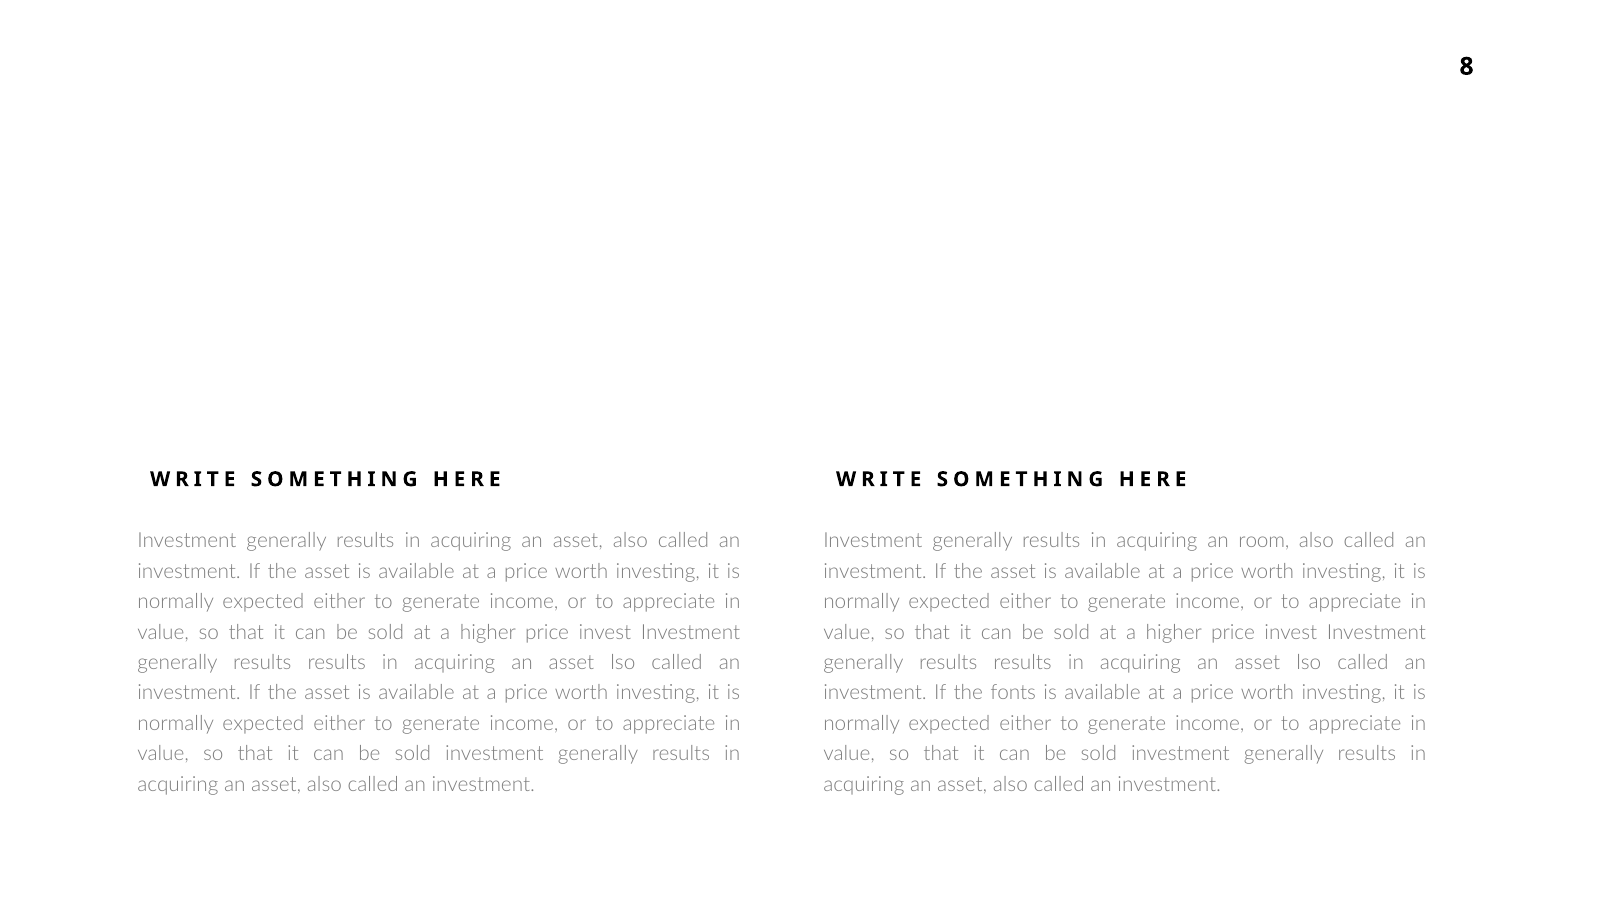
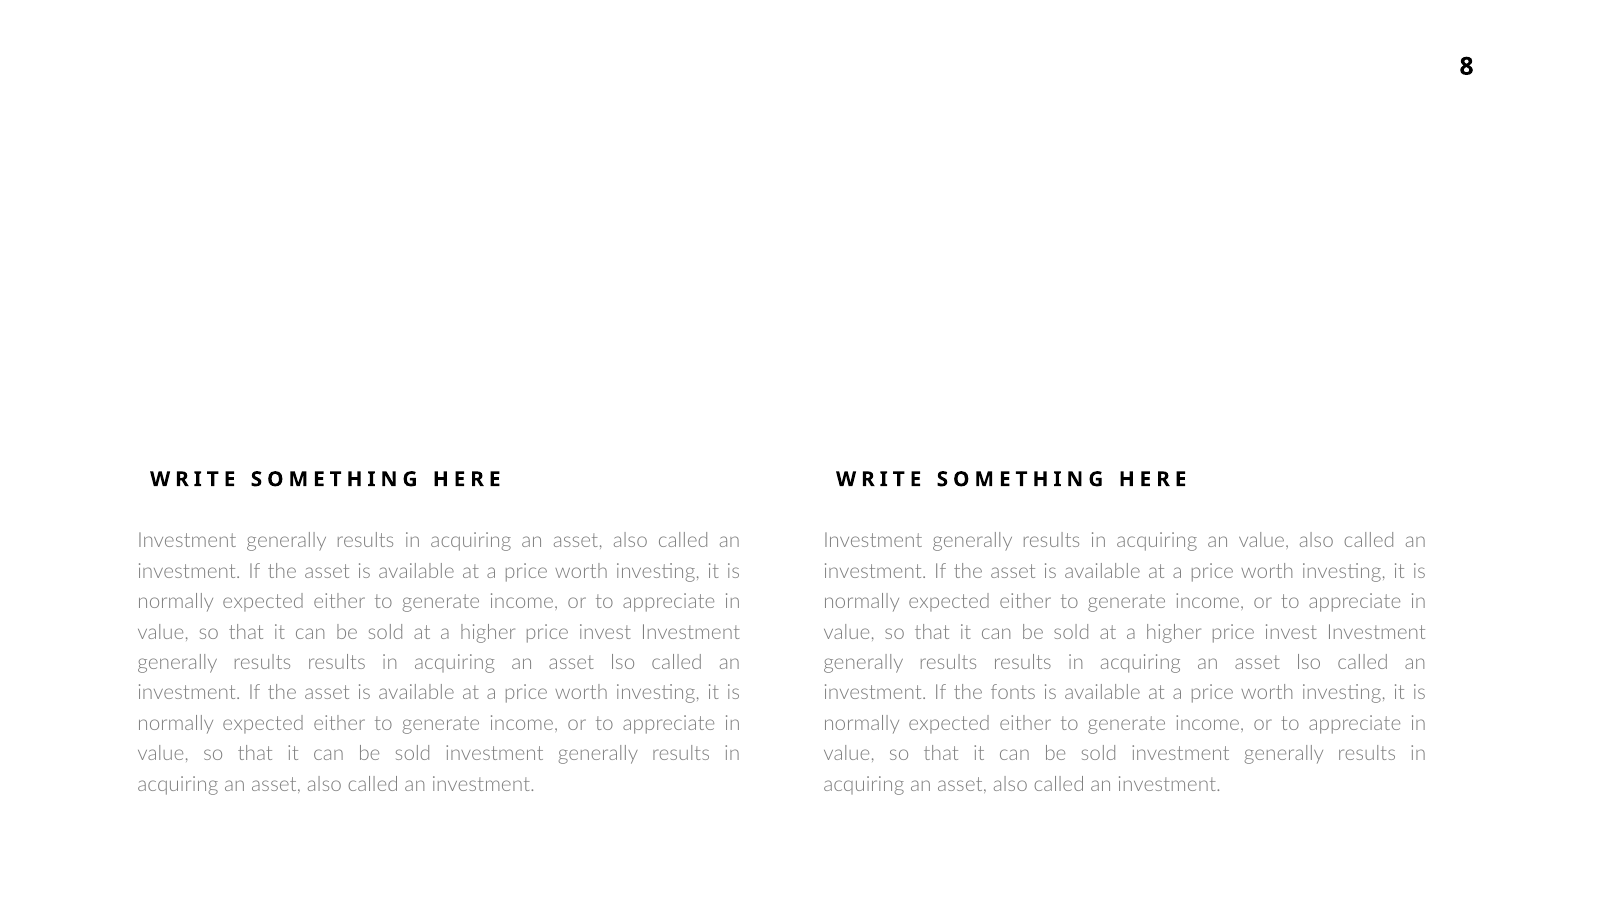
an room: room -> value (1264, 541)
